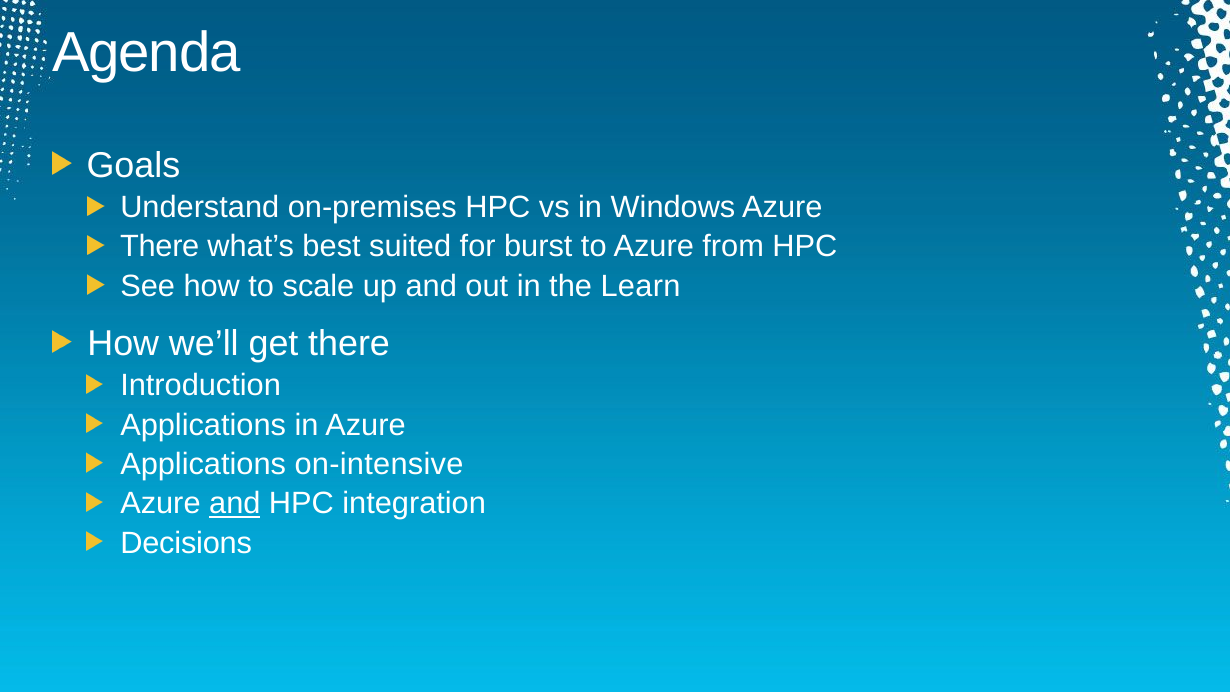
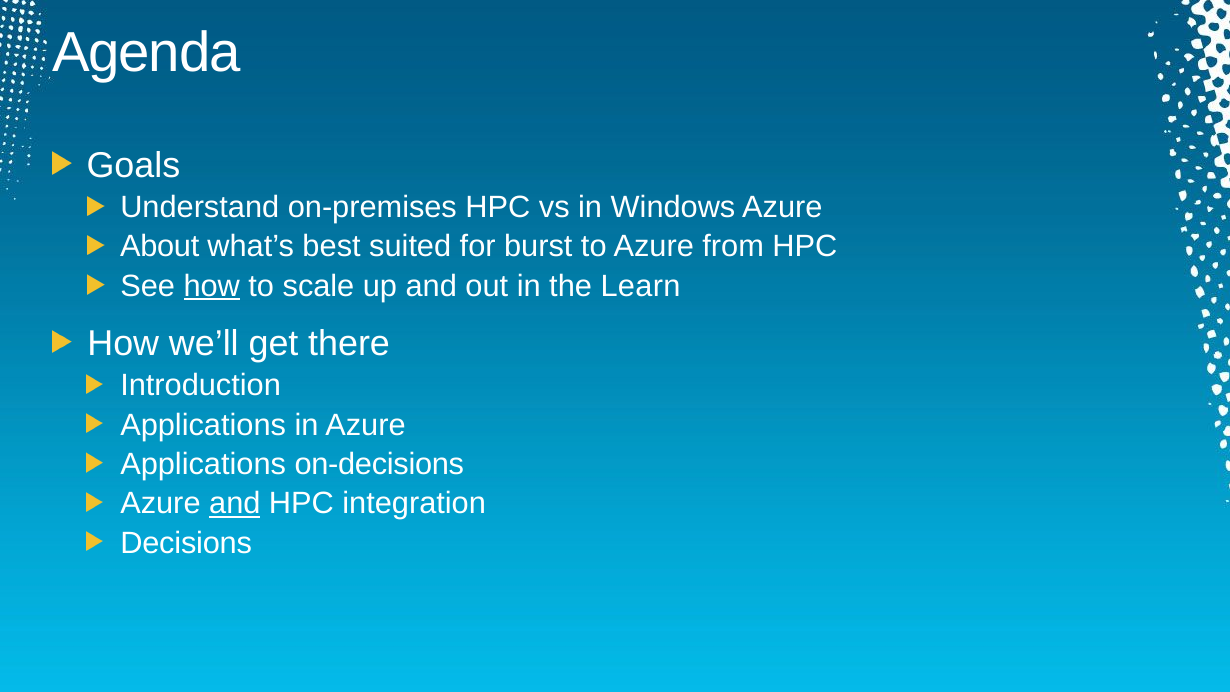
There: There -> About (160, 247)
how underline: none -> present (212, 286)
on-intensive: on-intensive -> on-decisions (379, 464)
